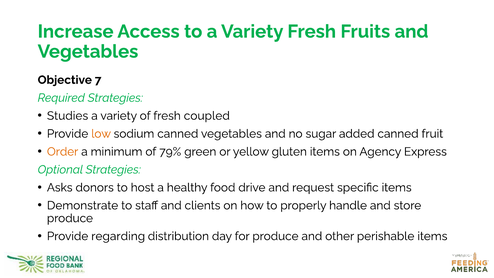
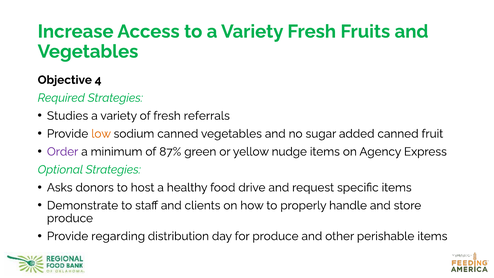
7: 7 -> 4 (98, 80)
coupled: coupled -> referrals (207, 116)
Order colour: orange -> purple (63, 152)
79%: 79% -> 87% (170, 152)
gluten: gluten -> nudge (289, 152)
